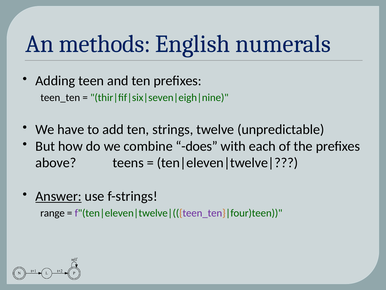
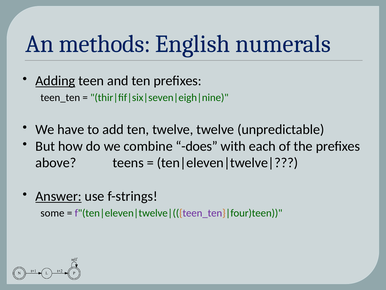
Adding underline: none -> present (55, 81)
ten strings: strings -> twelve (173, 129)
range: range -> some (52, 213)
